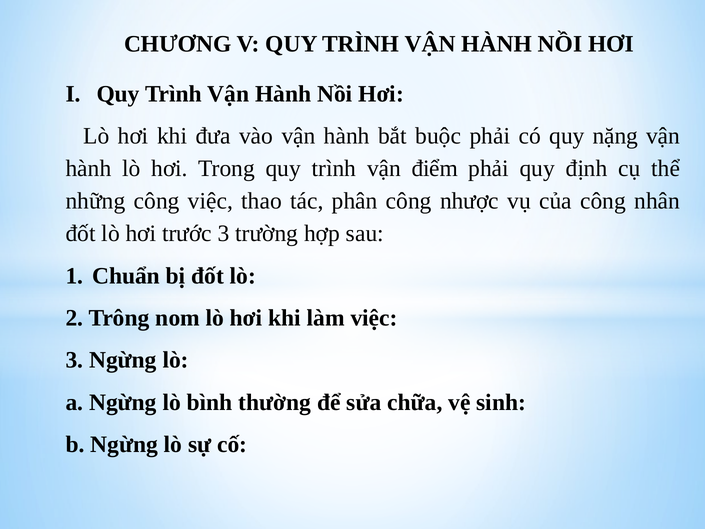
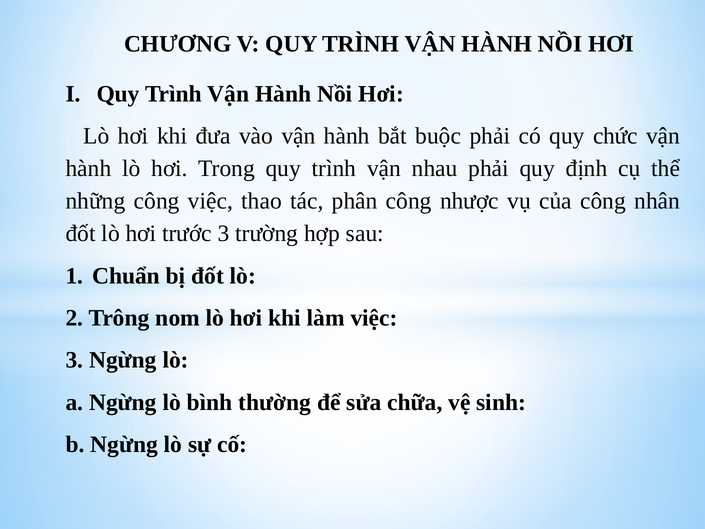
nặng: nặng -> chức (615, 136)
điểm: điểm -> nhau (435, 169)
